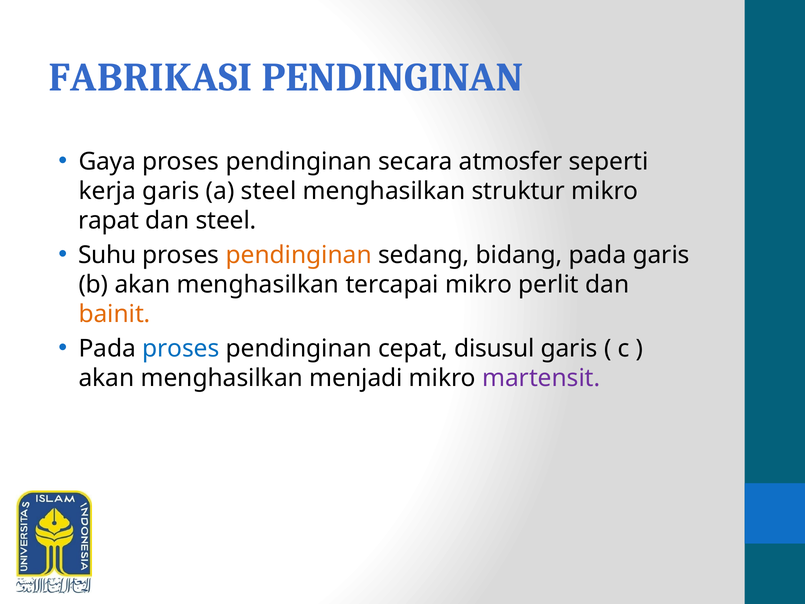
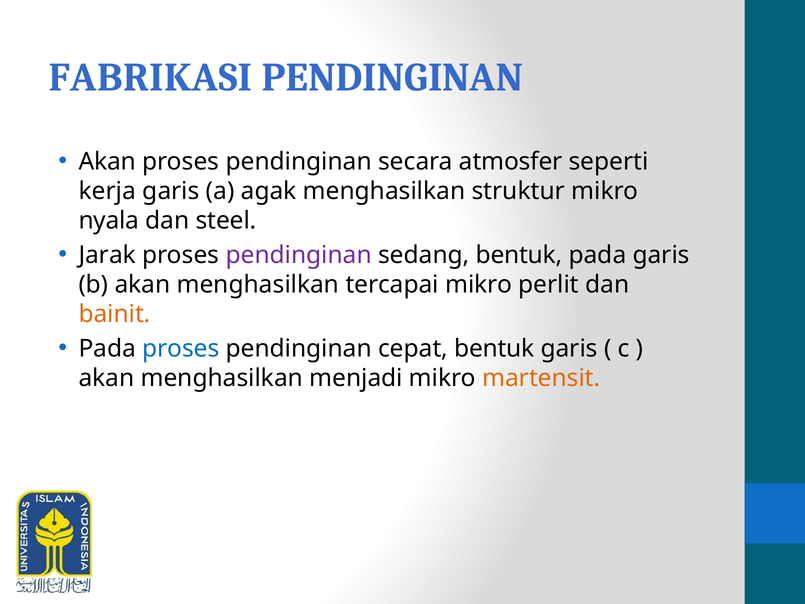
Gaya: Gaya -> Akan (107, 161)
a steel: steel -> agak (269, 191)
rapat: rapat -> nyala (109, 220)
Suhu: Suhu -> Jarak (107, 255)
pendinginan colour: orange -> purple (299, 255)
sedang bidang: bidang -> bentuk (519, 255)
cepat disusul: disusul -> bentuk (494, 348)
martensit colour: purple -> orange (541, 378)
